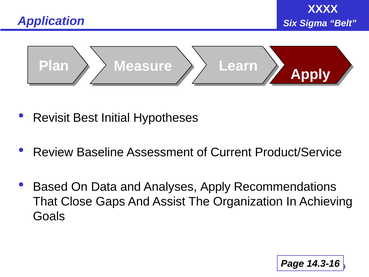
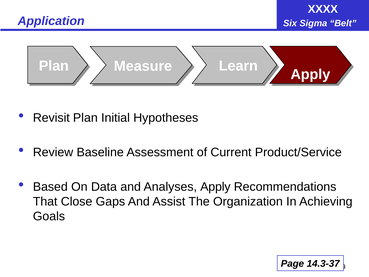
Revisit Best: Best -> Plan (85, 118)
14.3-16: 14.3-16 -> 14.3-37 (323, 264)
